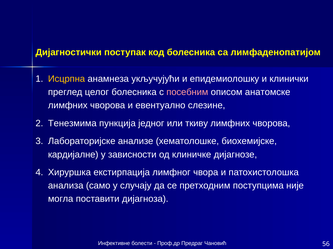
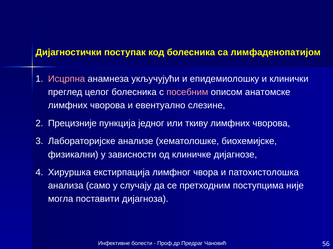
Исцрпна colour: yellow -> pink (67, 79)
Тенезмима: Тенезмима -> Прецизније (72, 124)
кардијалне: кардијалне -> физикални (73, 155)
